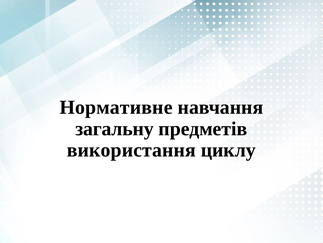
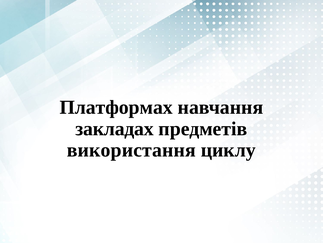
Нормативне: Нормативне -> Платформах (116, 107)
загальну: загальну -> закладах (115, 128)
